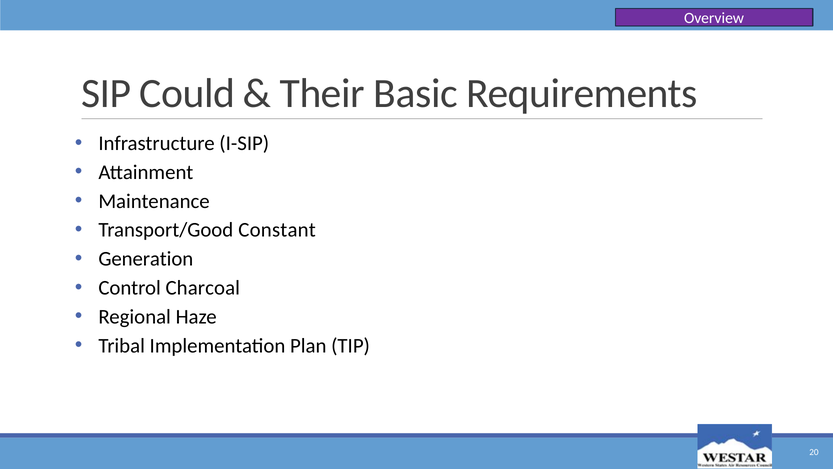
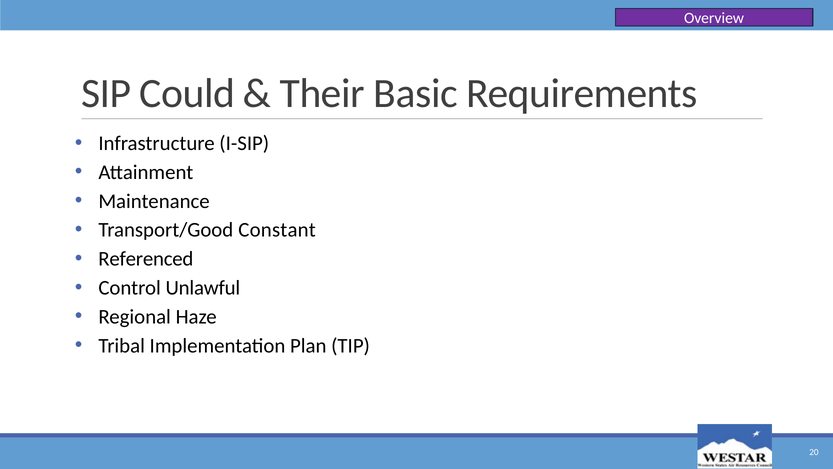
Generation: Generation -> Referenced (146, 259)
Charcoal: Charcoal -> Unlawful (203, 288)
